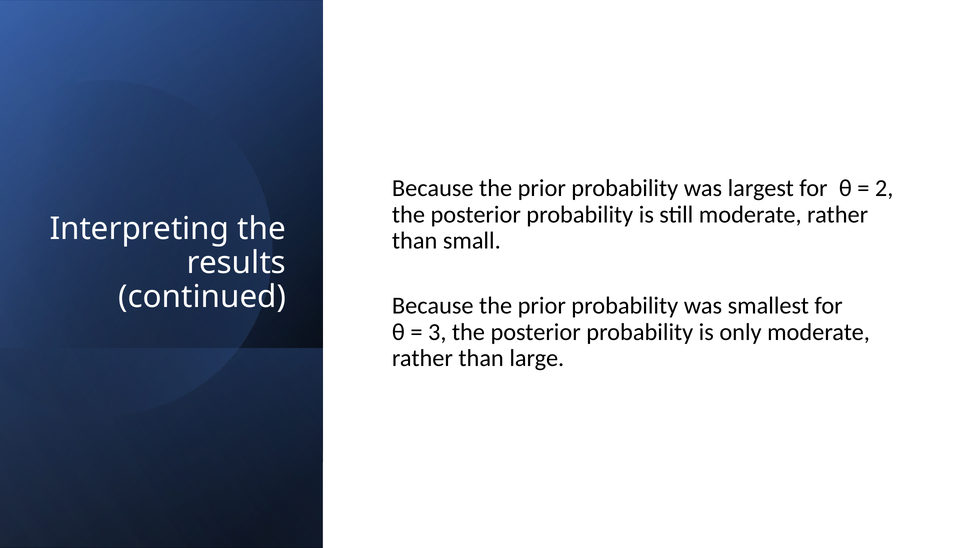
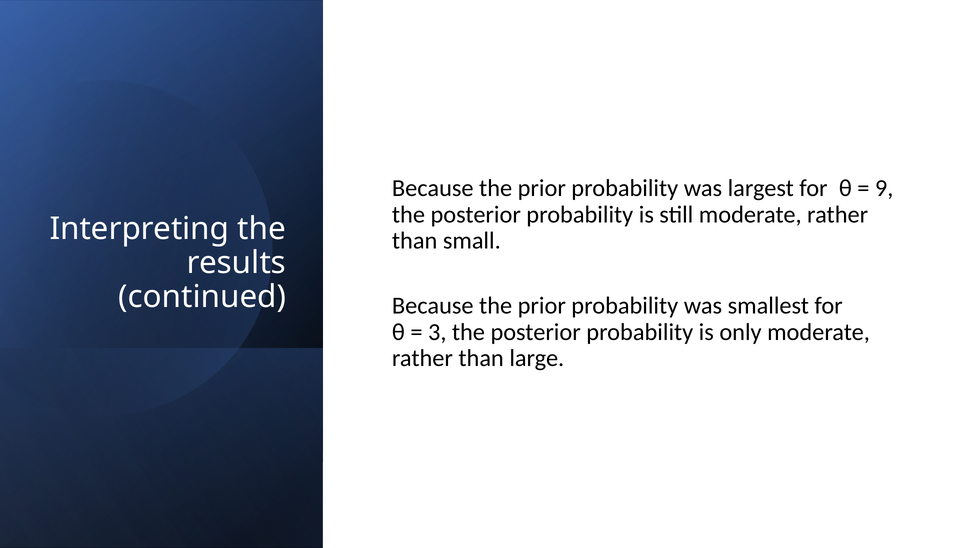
2: 2 -> 9 (884, 188)
